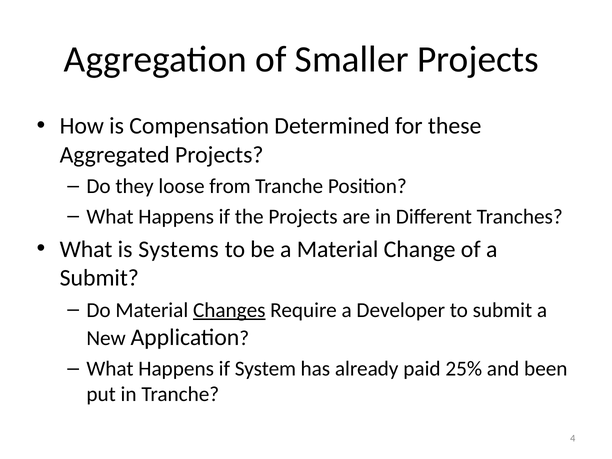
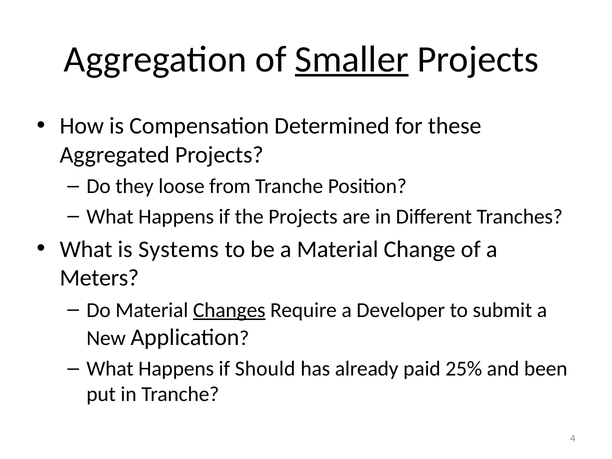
Smaller underline: none -> present (352, 59)
Submit: Submit -> Meters (99, 278)
System: System -> Should (265, 369)
